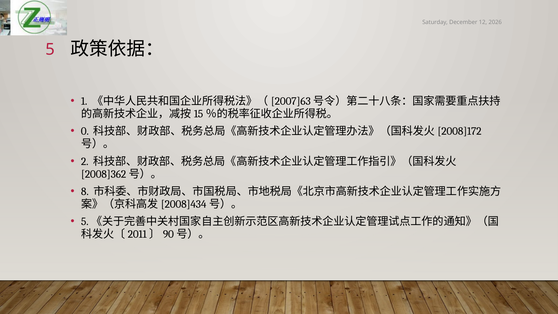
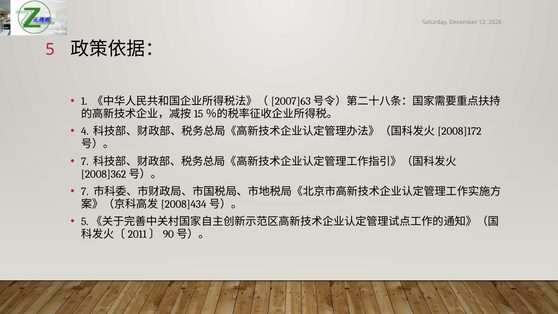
0: 0 -> 4 (85, 131)
2: 2 -> 7 (85, 161)
8: 8 -> 7 (85, 191)
